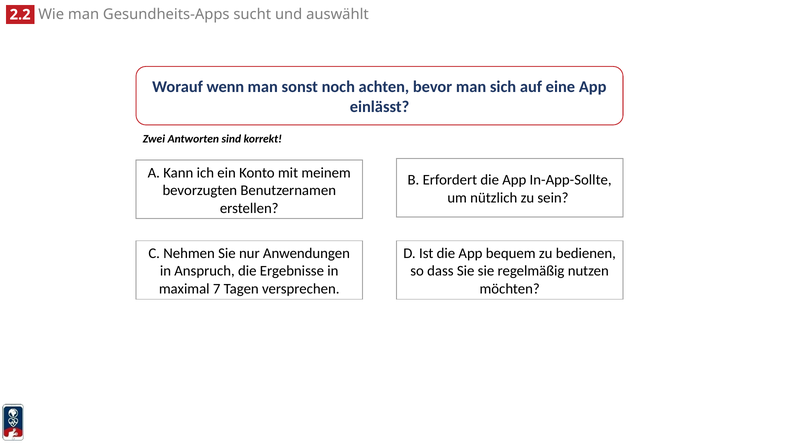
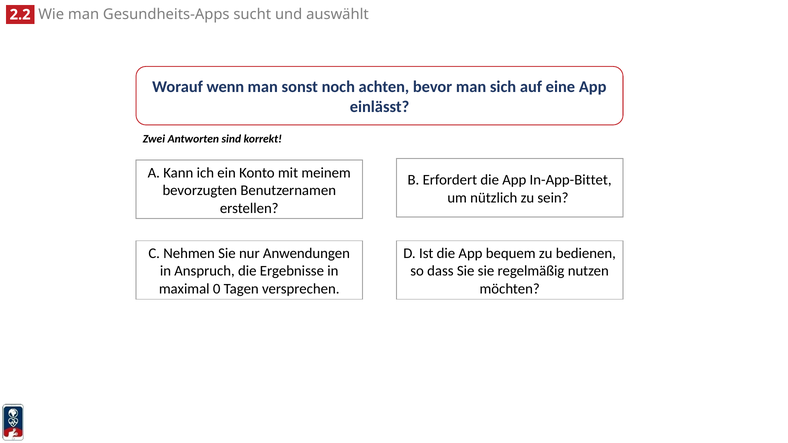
In-App-Sollte: In-App-Sollte -> In-App-Bittet (571, 180)
7: 7 -> 0 (217, 289)
